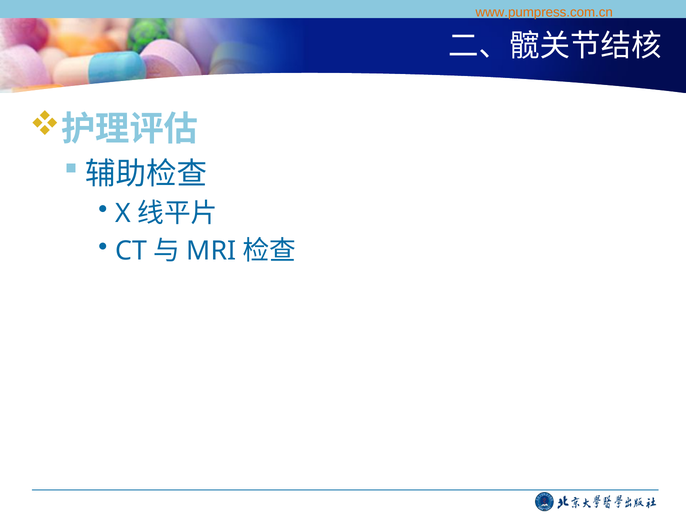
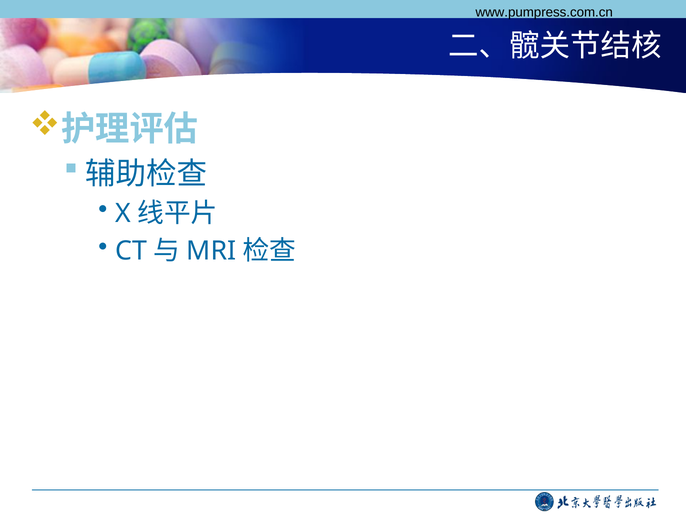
www.pumpress.com.cn colour: orange -> black (544, 12)
